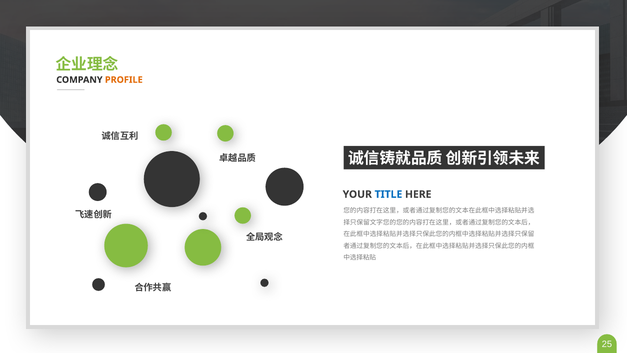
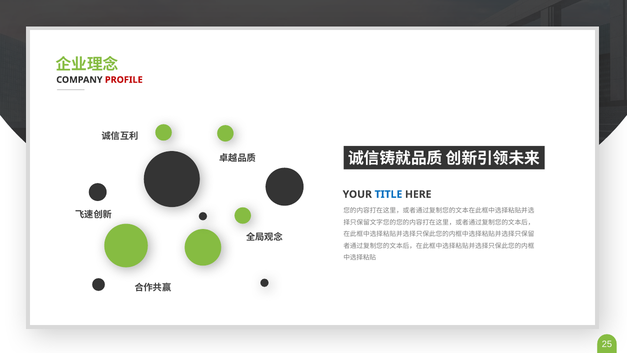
PROFILE colour: orange -> red (124, 80)
